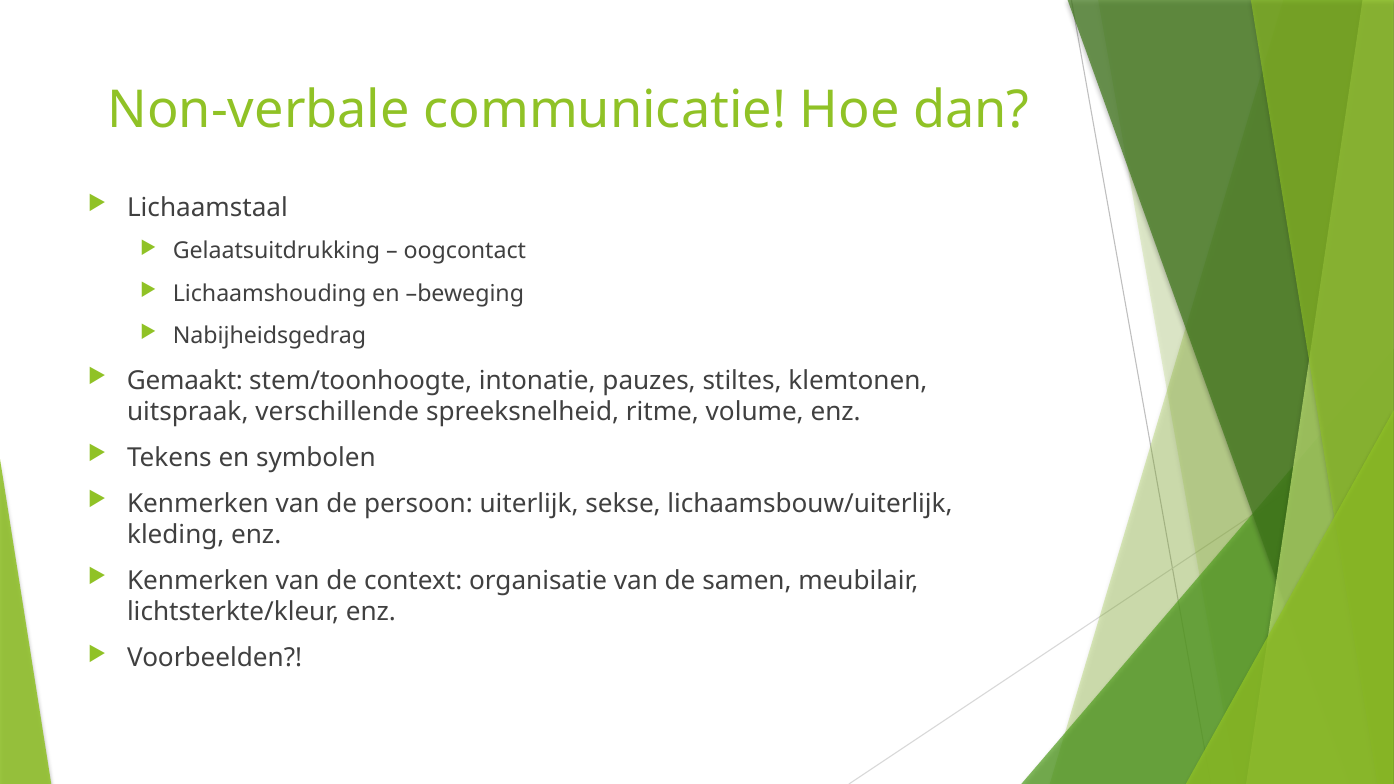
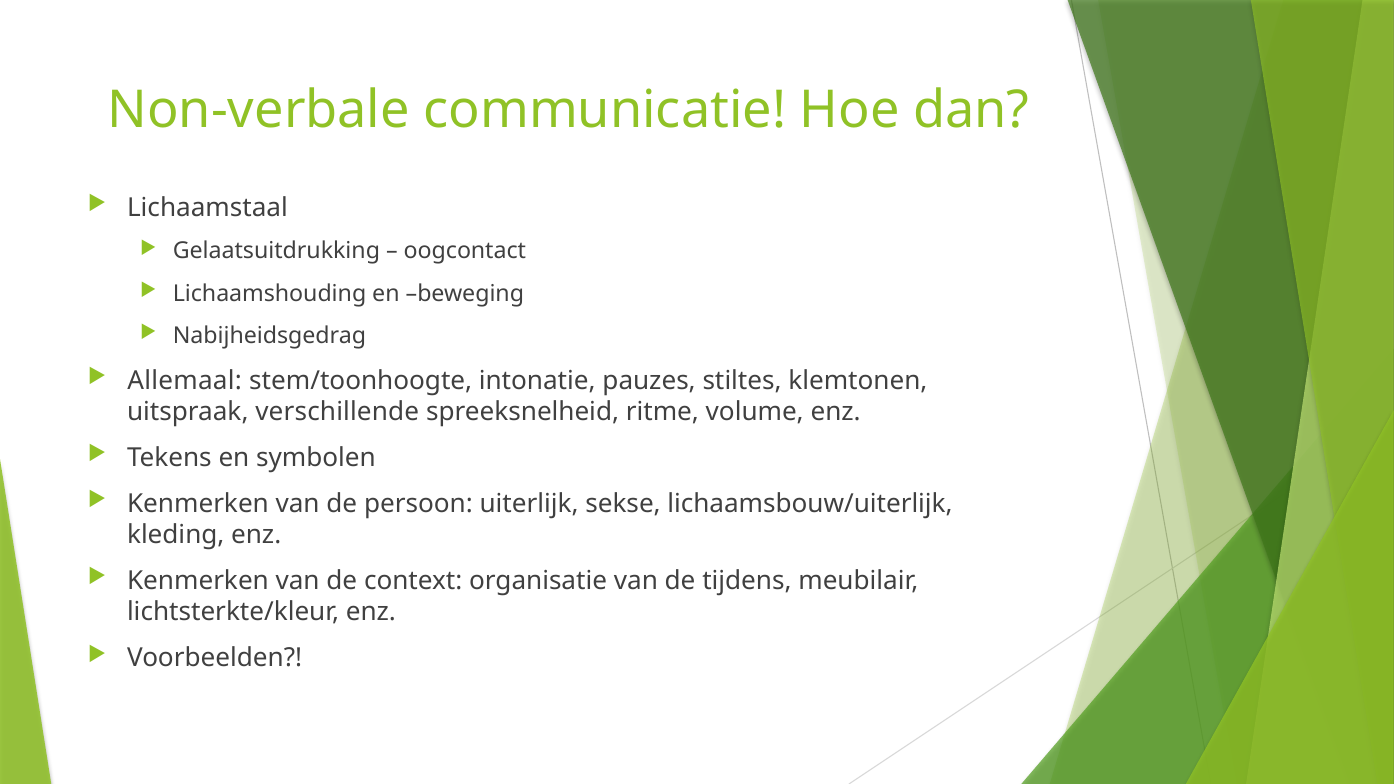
Gemaakt: Gemaakt -> Allemaal (185, 381)
samen: samen -> tijdens (747, 581)
